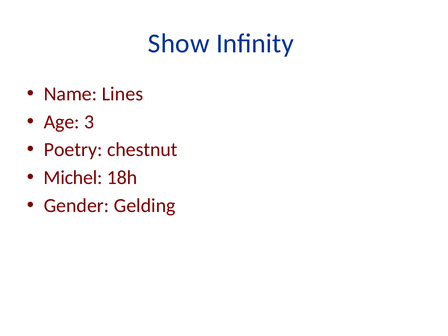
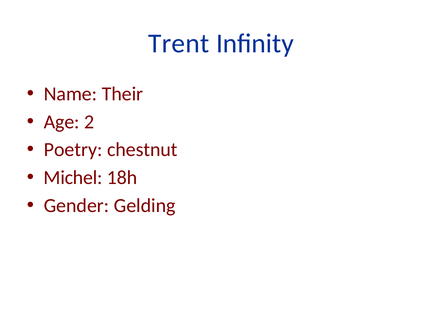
Show: Show -> Trent (179, 43)
Lines: Lines -> Their (122, 94)
3: 3 -> 2 (89, 122)
